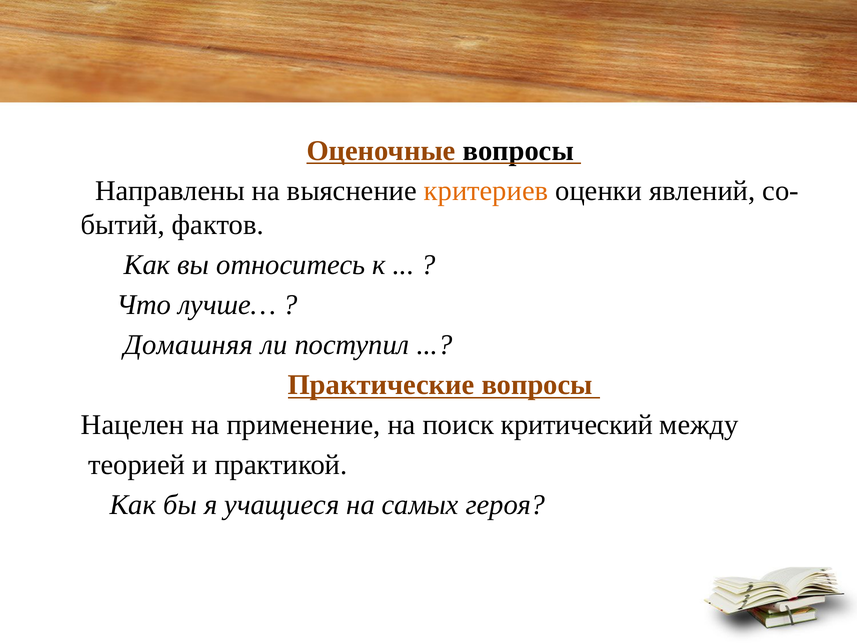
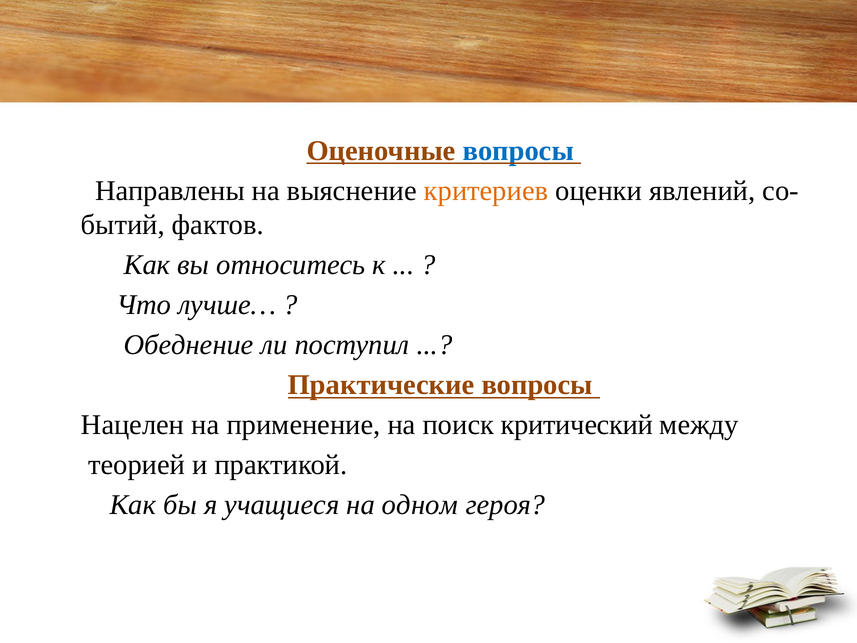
вопросы colour: black -> blue (518, 151)
Домашняя: Домашняя -> Обеднение (189, 345)
самых: самых -> одном (420, 505)
